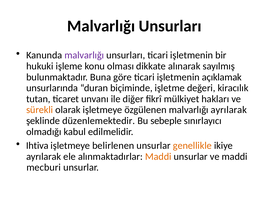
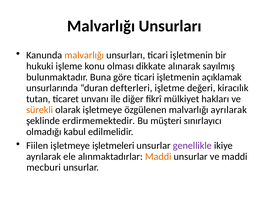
malvarlığı colour: purple -> orange (84, 55)
biçiminde: biçiminde -> defterleri (131, 88)
düzenlemektedir: düzenlemektedir -> erdirmemektedir (99, 121)
sebeple: sebeple -> müşteri (166, 121)
Ihtiva: Ihtiva -> Fiilen (37, 145)
belirlenen: belirlenen -> işletmeleri (113, 145)
genellikle colour: orange -> purple (192, 145)
